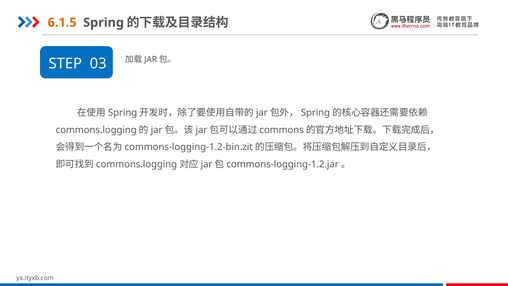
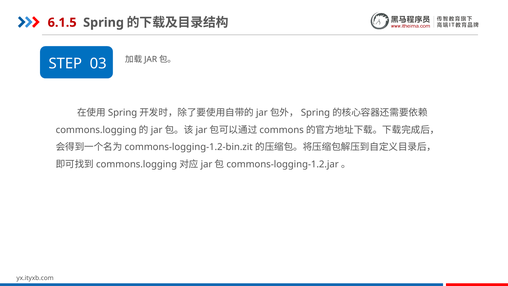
6.1.5 colour: orange -> red (62, 23)
